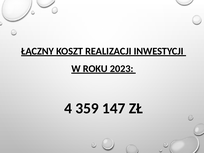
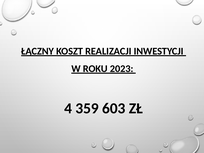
147: 147 -> 603 (114, 108)
